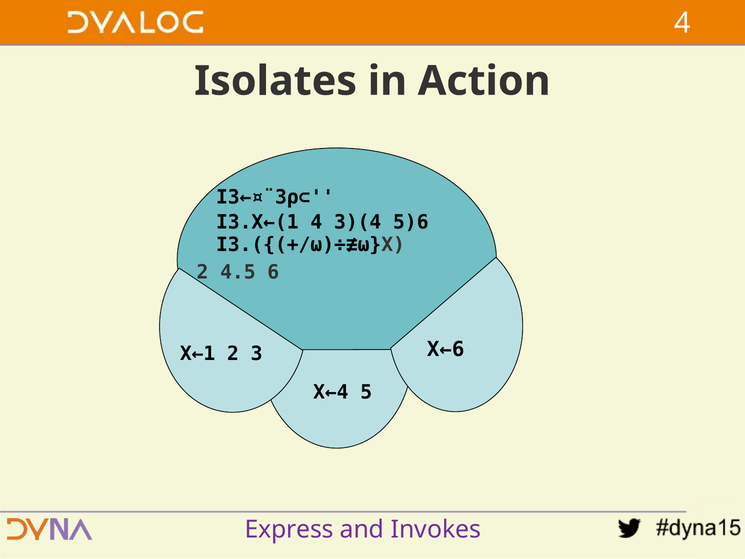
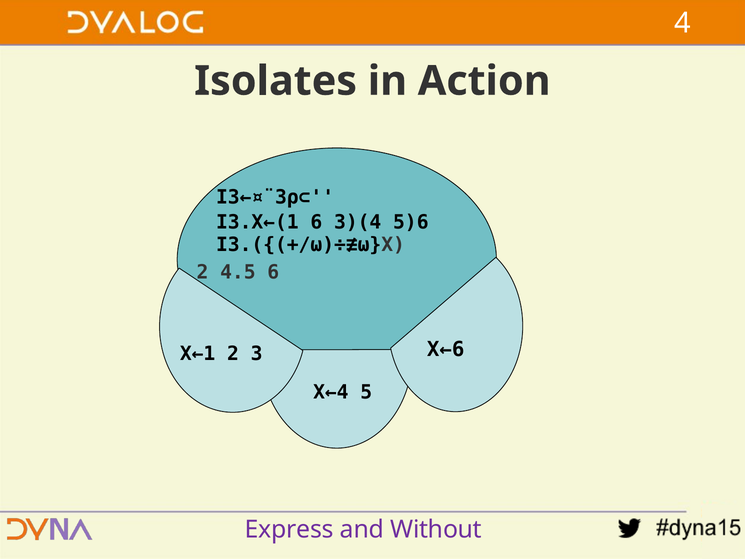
I3.X←(1 4: 4 -> 6 (316, 222)
Invokes: Invokes -> Without (436, 529)
